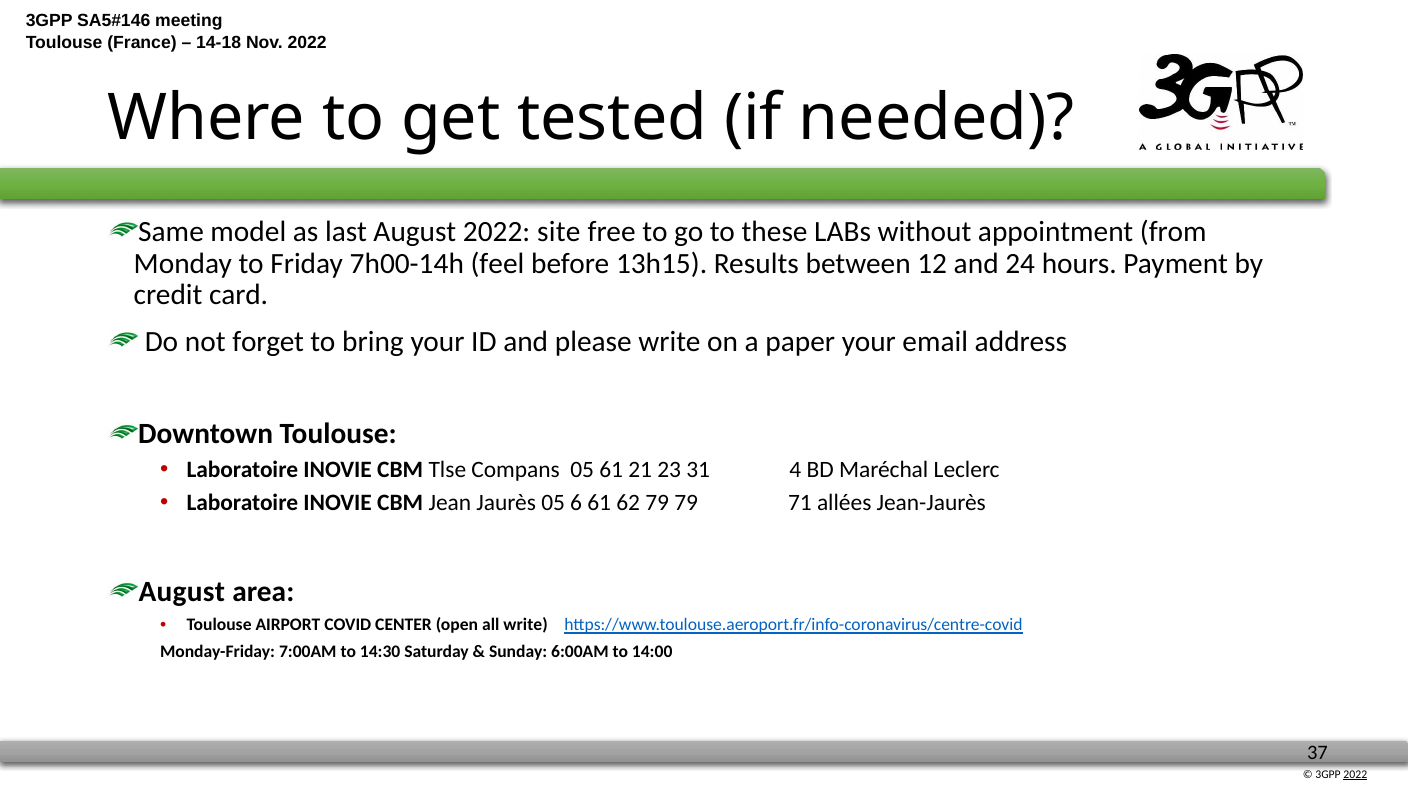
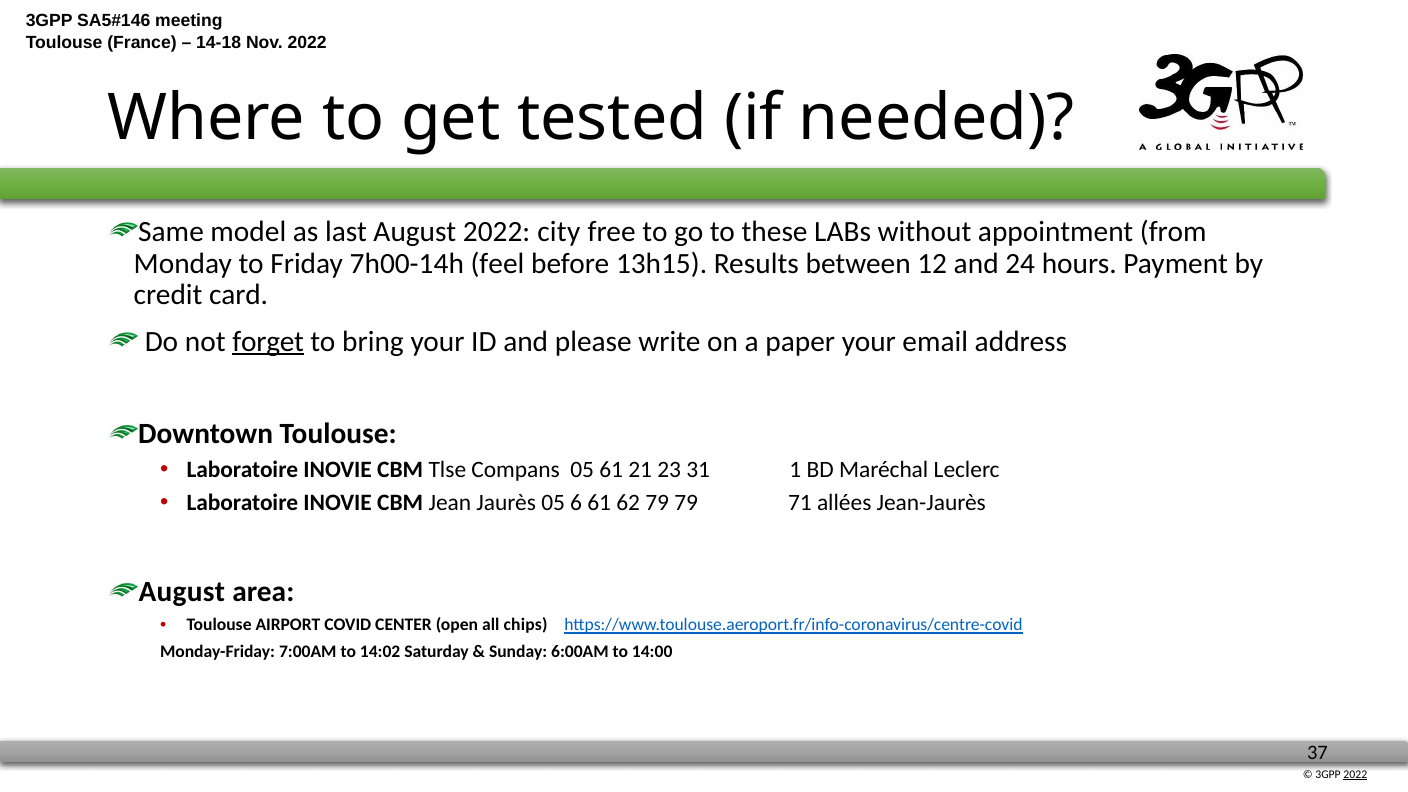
site: site -> city (559, 232)
forget underline: none -> present (268, 341)
4: 4 -> 1 (795, 470)
all write: write -> chips (526, 625)
14:30: 14:30 -> 14:02 (380, 652)
